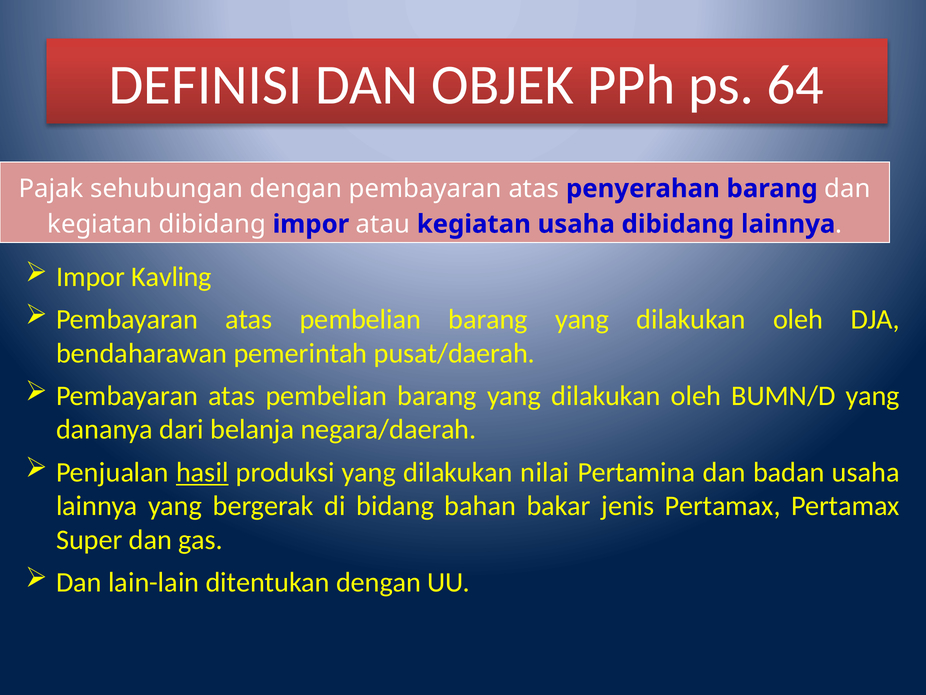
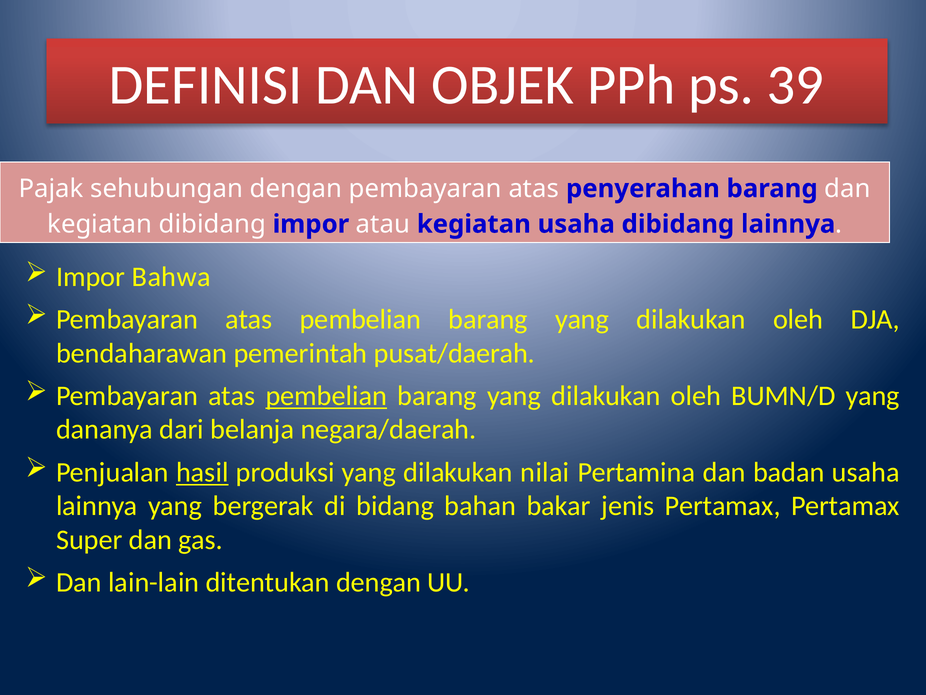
64: 64 -> 39 (795, 85)
Kavling: Kavling -> Bahwa (171, 277)
pembelian underline: none -> present (326, 396)
